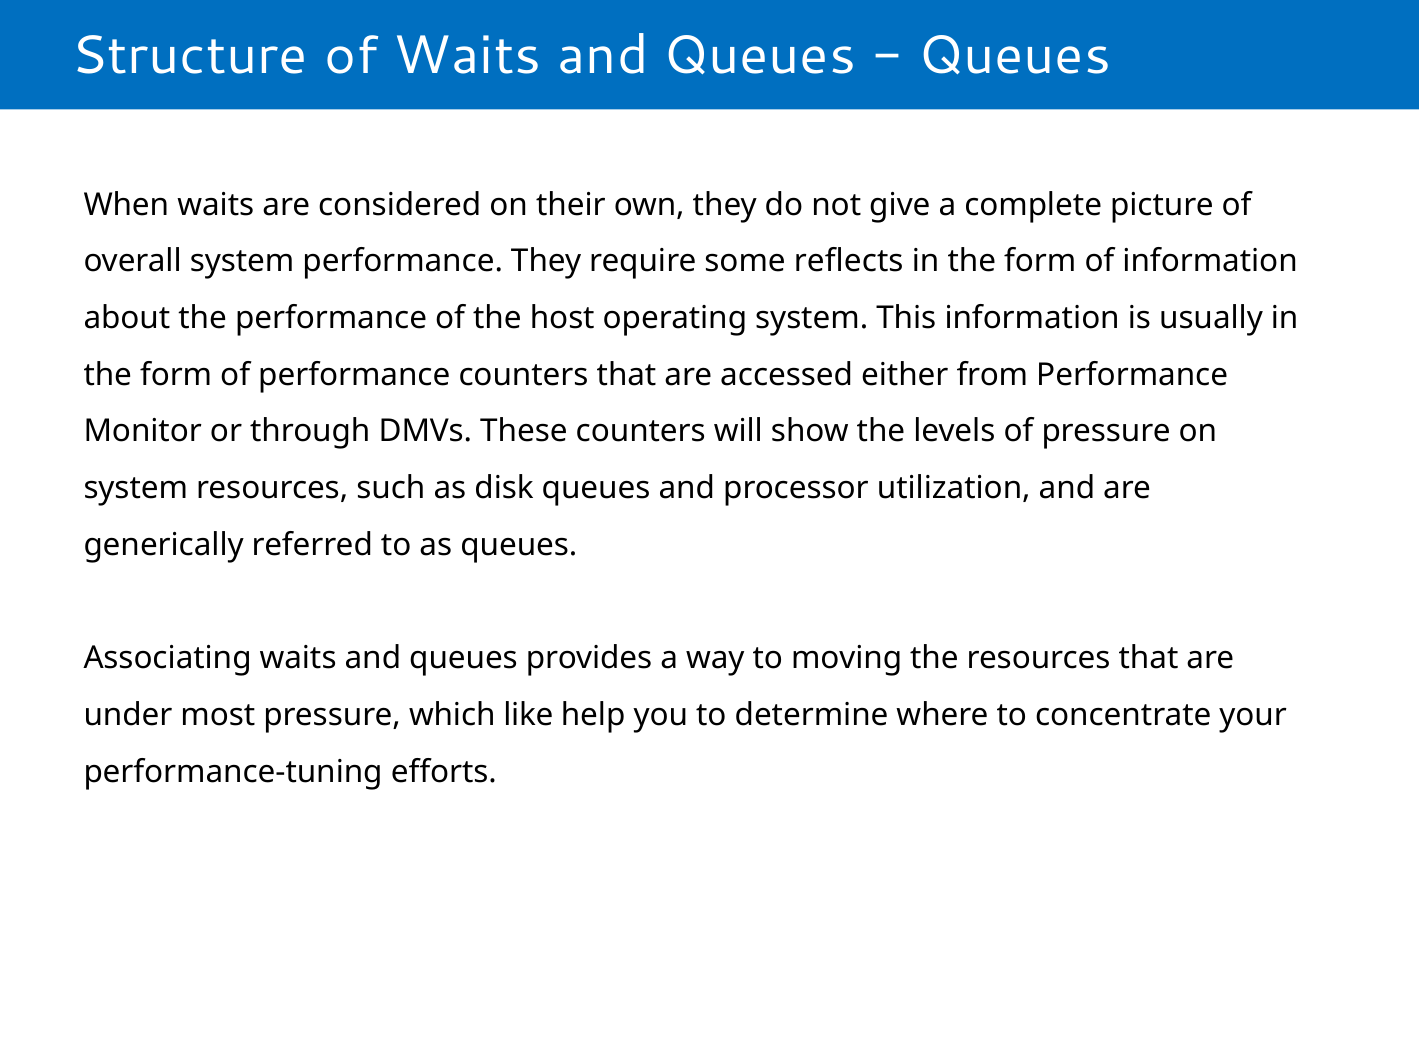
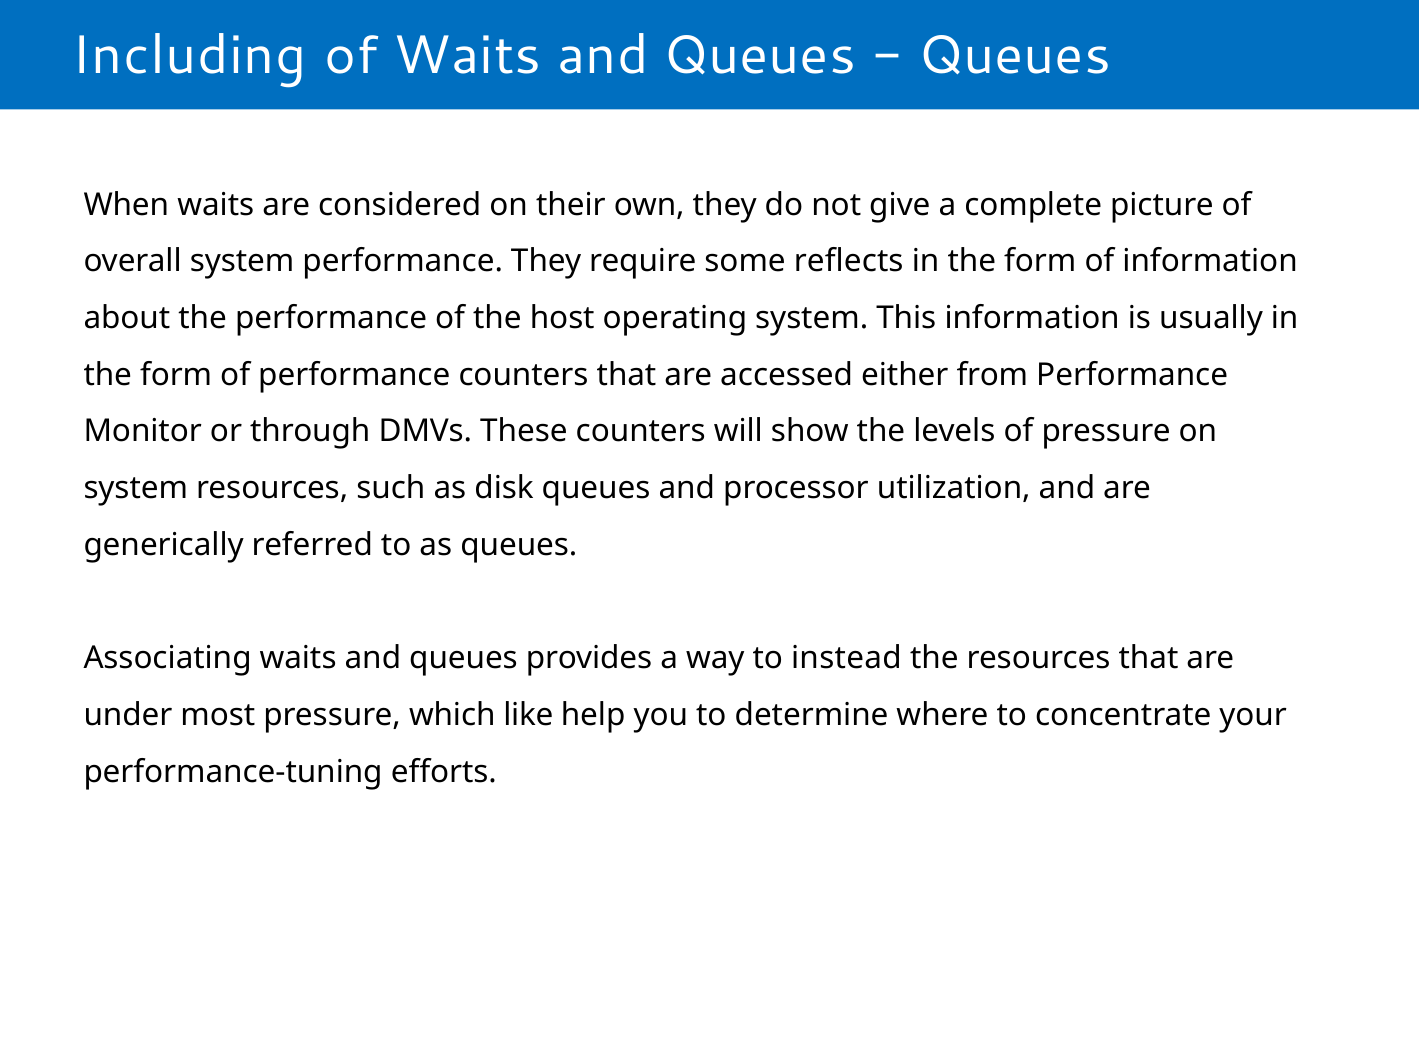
Structure: Structure -> Including (189, 56)
moving: moving -> instead (846, 658)
